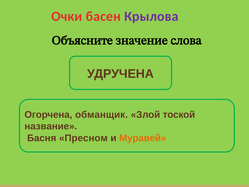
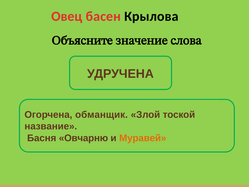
Очки: Очки -> Овец (67, 16)
Крылова colour: purple -> black (151, 16)
Пресном: Пресном -> Овчарню (83, 138)
